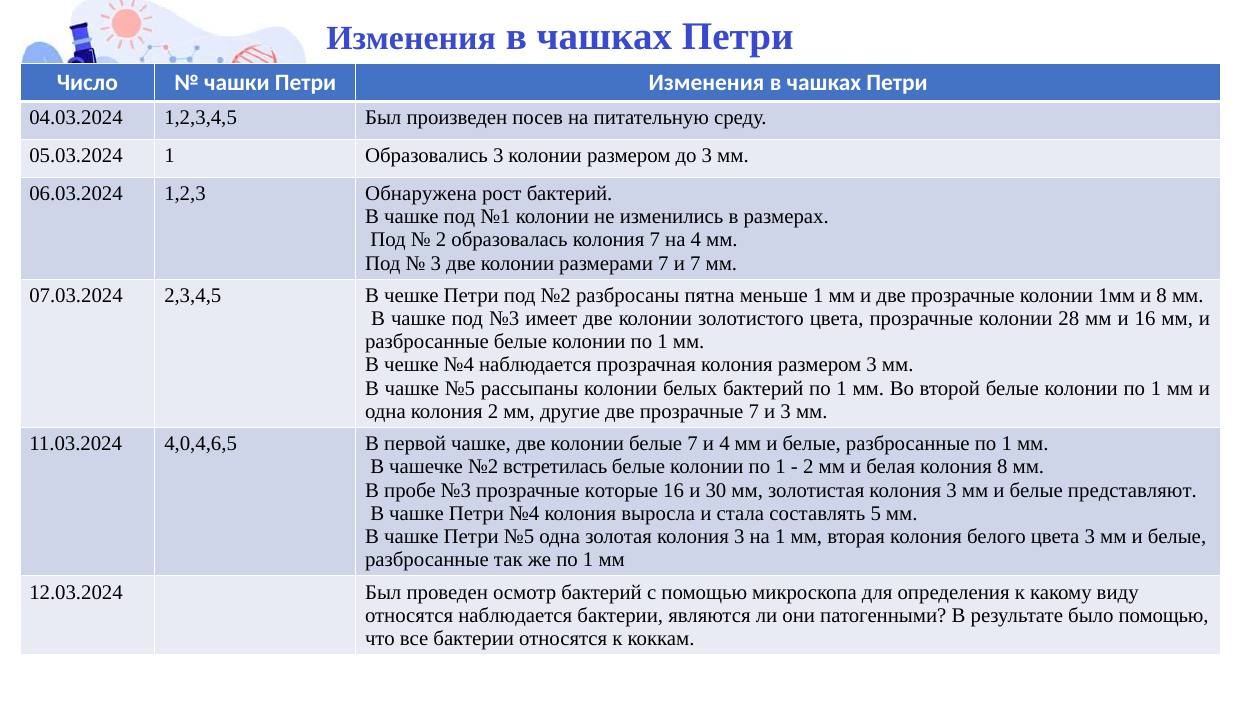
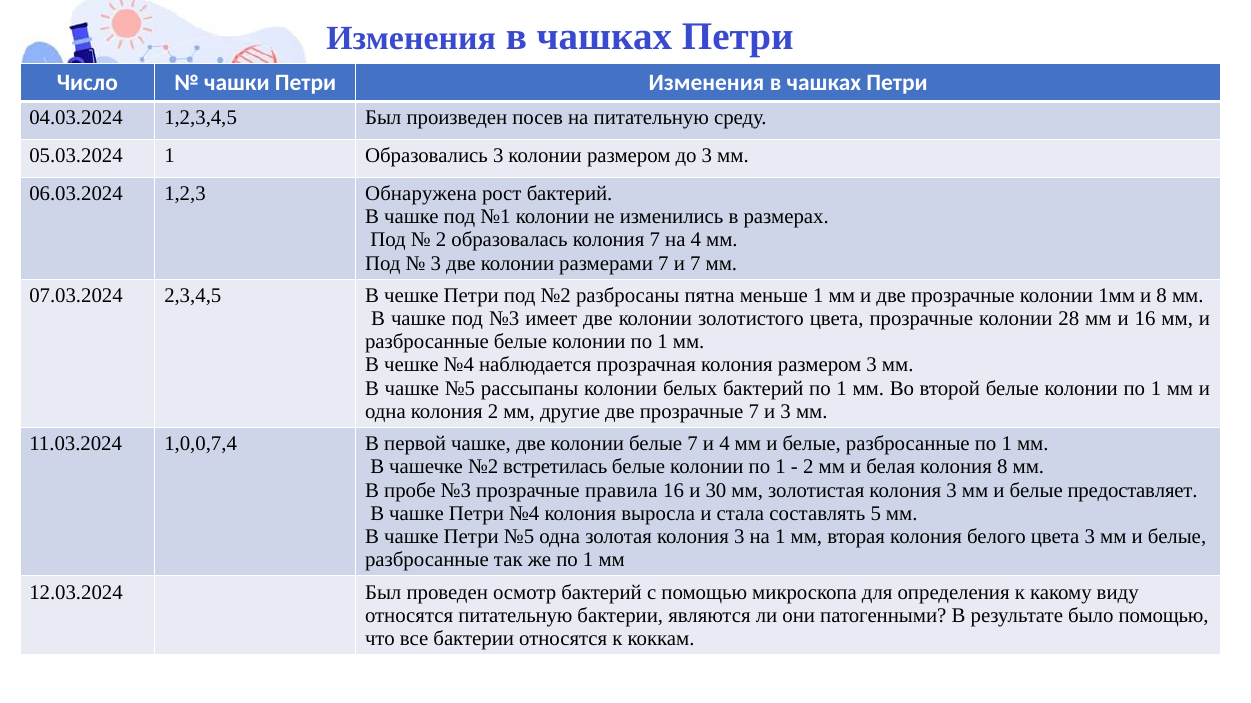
4,0,4,6,5: 4,0,4,6,5 -> 1,0,0,7,4 (201, 444)
которые: которые -> правила (621, 491)
представляют: представляют -> предоставляет (1133, 491)
относятся наблюдается: наблюдается -> питательную (515, 616)
